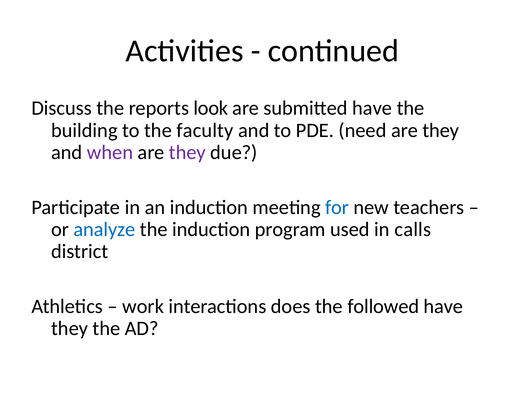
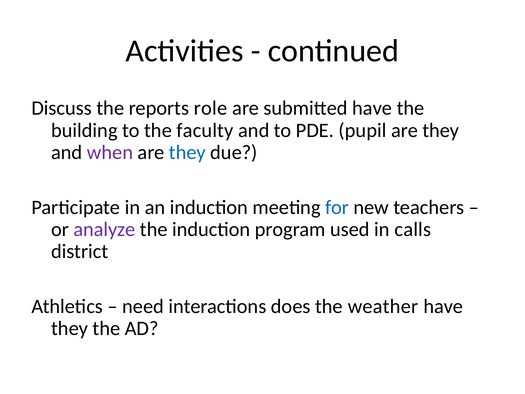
look: look -> role (211, 108)
need: need -> pupil (363, 130)
they colour: purple -> blue (187, 152)
analyze colour: blue -> purple (104, 229)
work: work -> need (143, 306)
followed: followed -> weather (383, 306)
